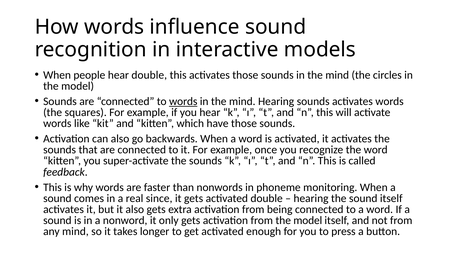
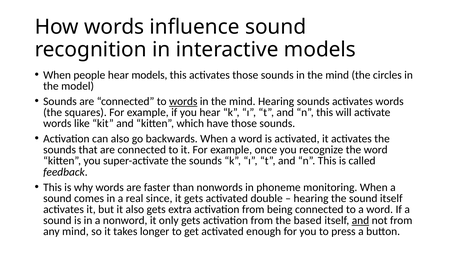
hear double: double -> models (149, 75)
from the model: model -> based (308, 220)
and underline: none -> present (360, 220)
